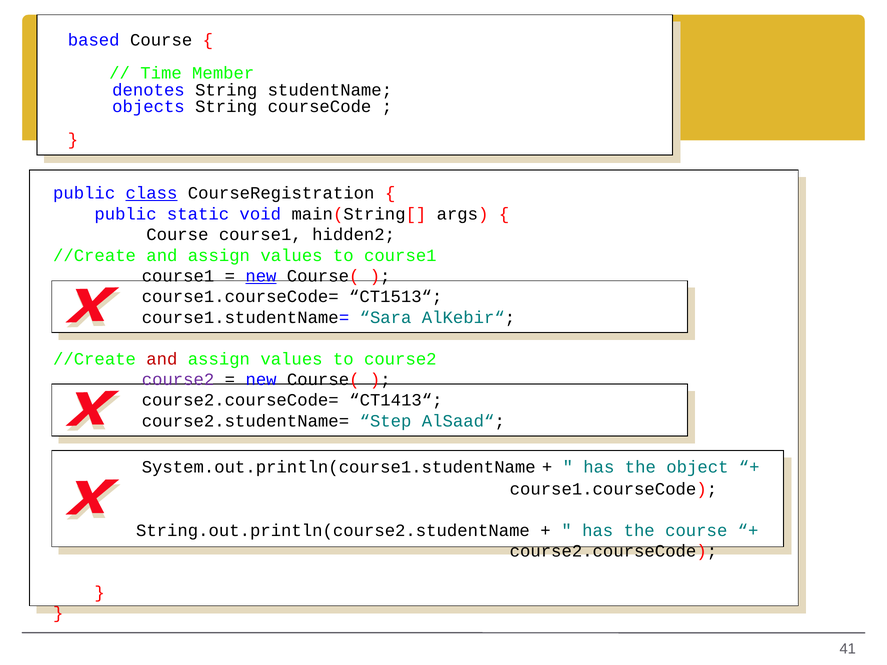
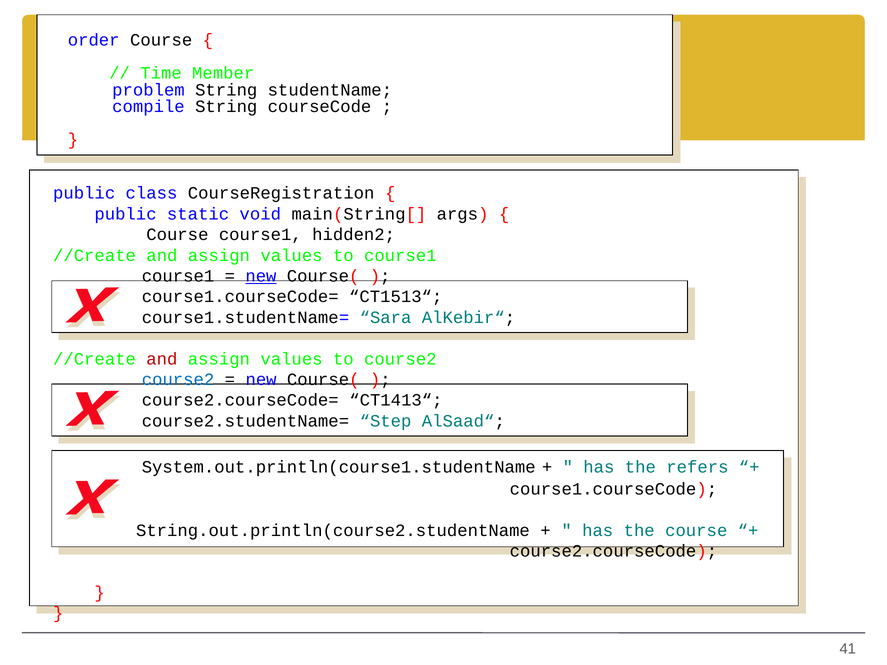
based: based -> order (94, 40)
denotes: denotes -> problem (148, 90)
objects: objects -> compile (148, 106)
class underline: present -> none (152, 193)
course2 colour: purple -> blue (178, 380)
object: object -> refers (697, 467)
